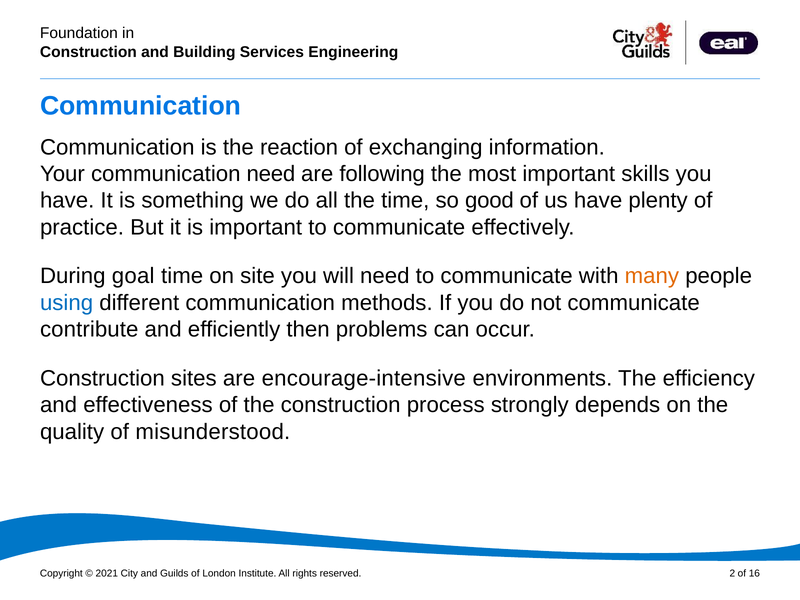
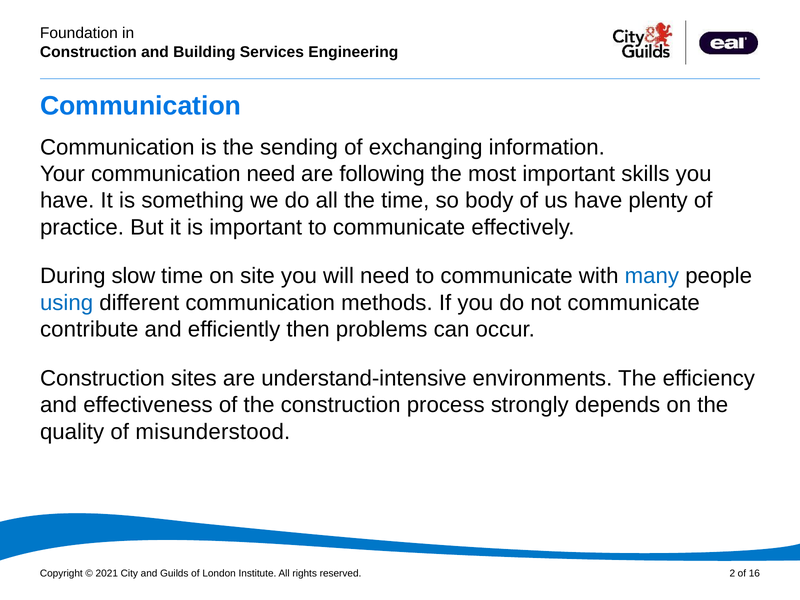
reaction: reaction -> sending (299, 147)
good: good -> body (489, 201)
goal: goal -> slow (133, 276)
many colour: orange -> blue (652, 276)
encourage-intensive: encourage-intensive -> understand-intensive (364, 378)
